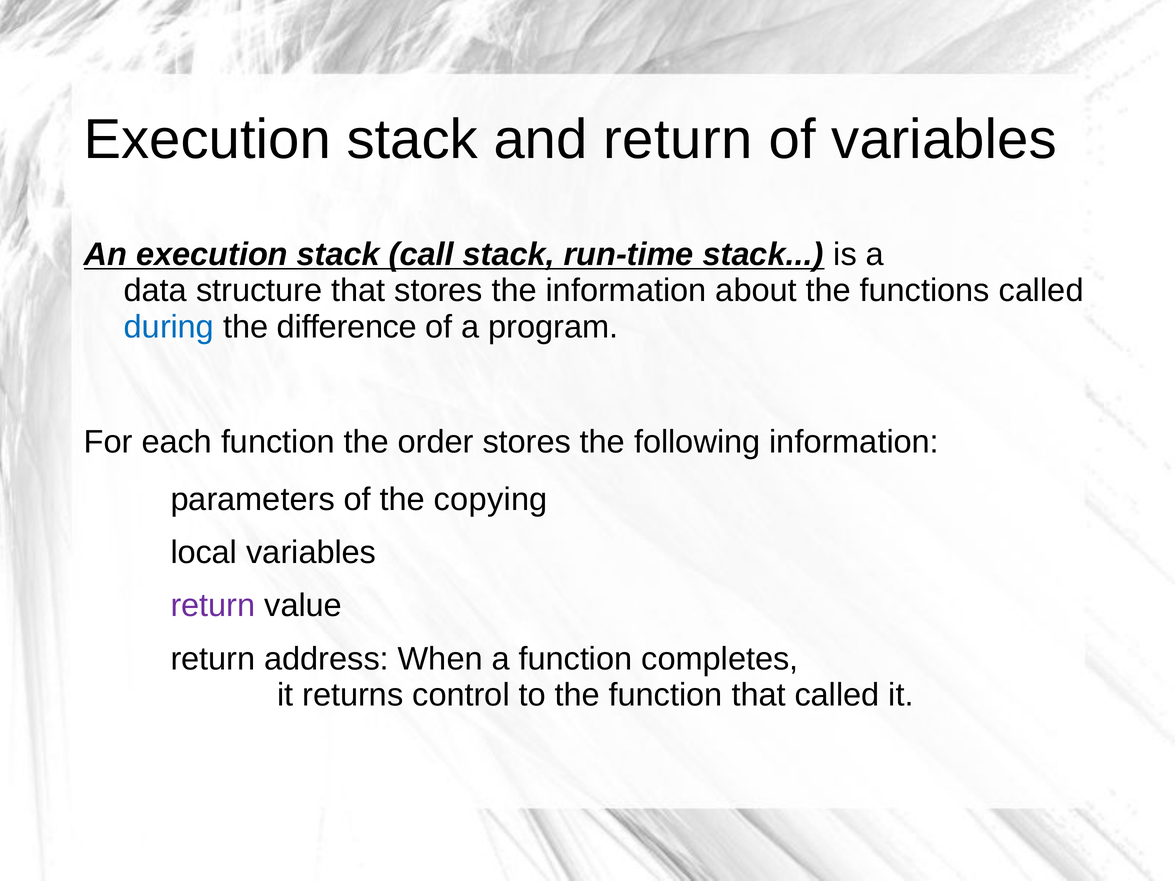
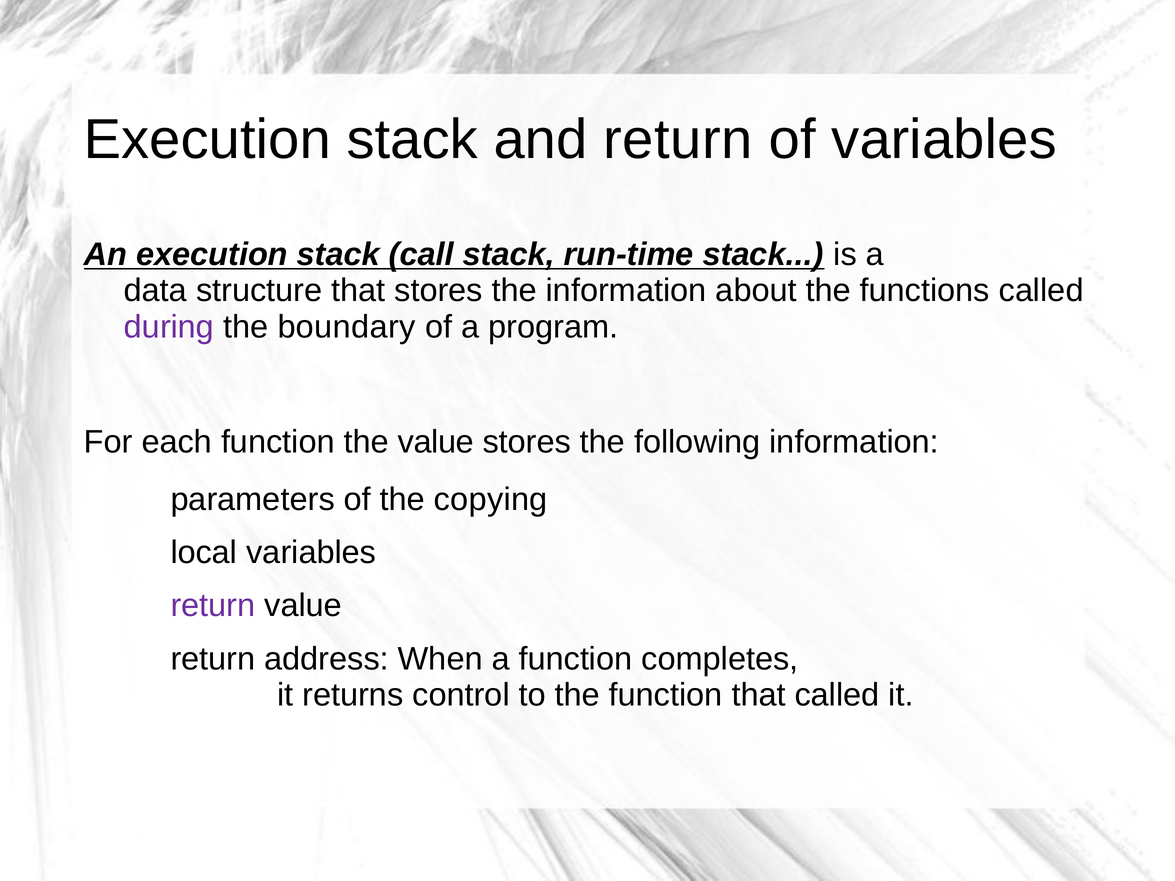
during colour: blue -> purple (169, 327)
difference: difference -> boundary (347, 327)
the order: order -> value (436, 442)
